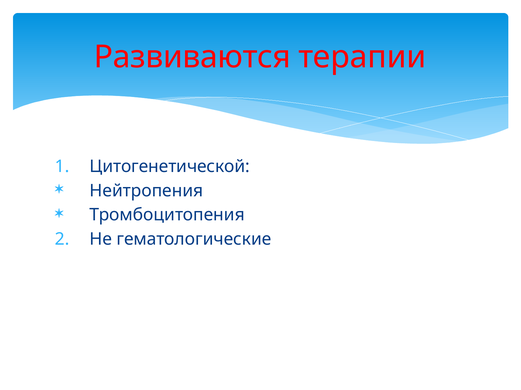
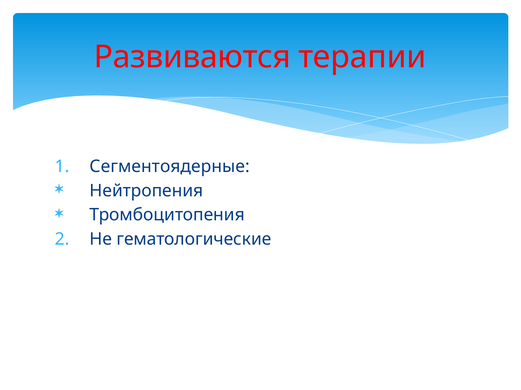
Цитогенетической: Цитогенетической -> Сегментоядерные (170, 167)
